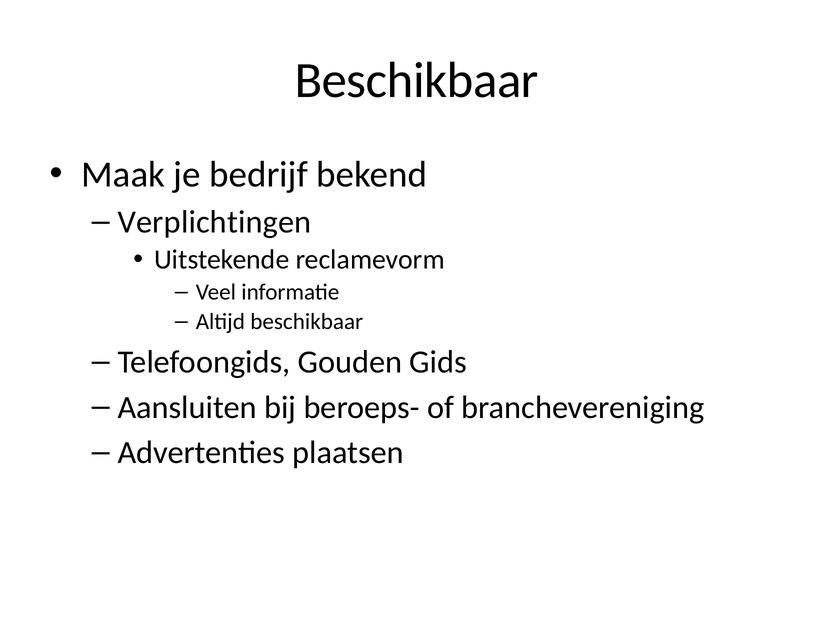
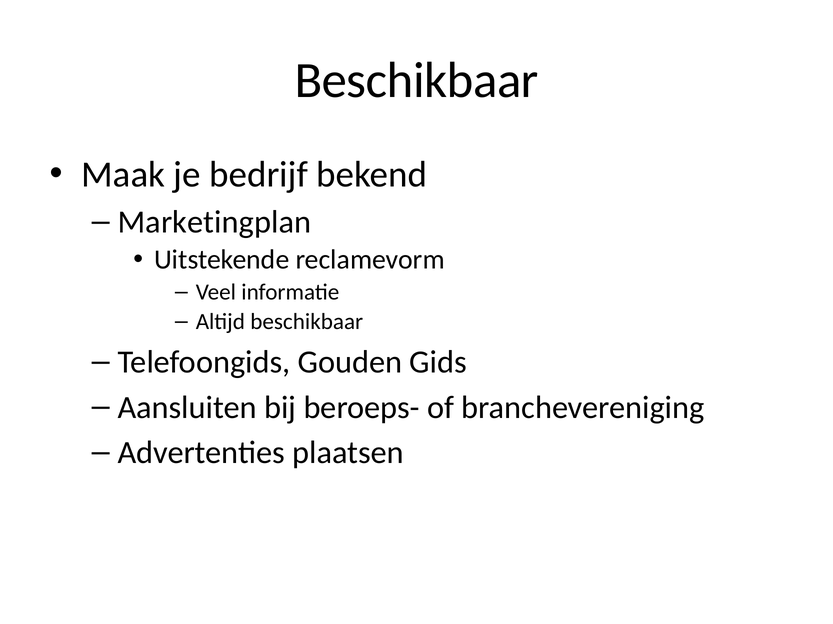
Verplichtingen: Verplichtingen -> Marketingplan (215, 223)
